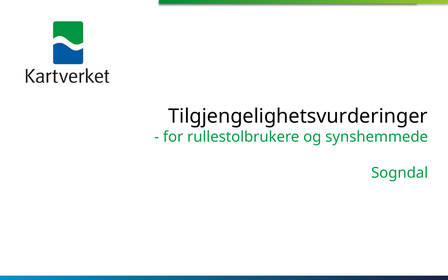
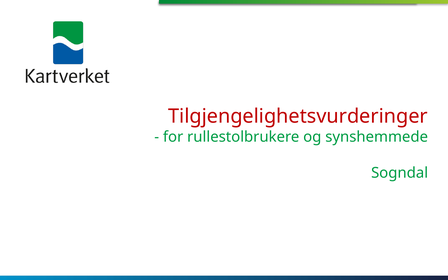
Tilgjengelighetsvurderinger colour: black -> red (298, 116)
